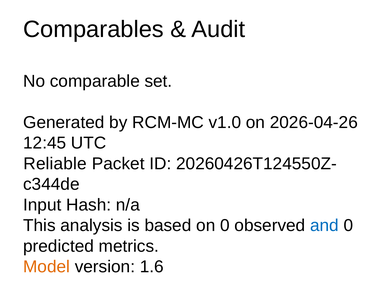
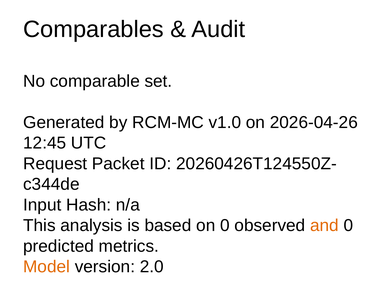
Reliable: Reliable -> Request (55, 164)
and colour: blue -> orange (324, 226)
1.6: 1.6 -> 2.0 (152, 267)
